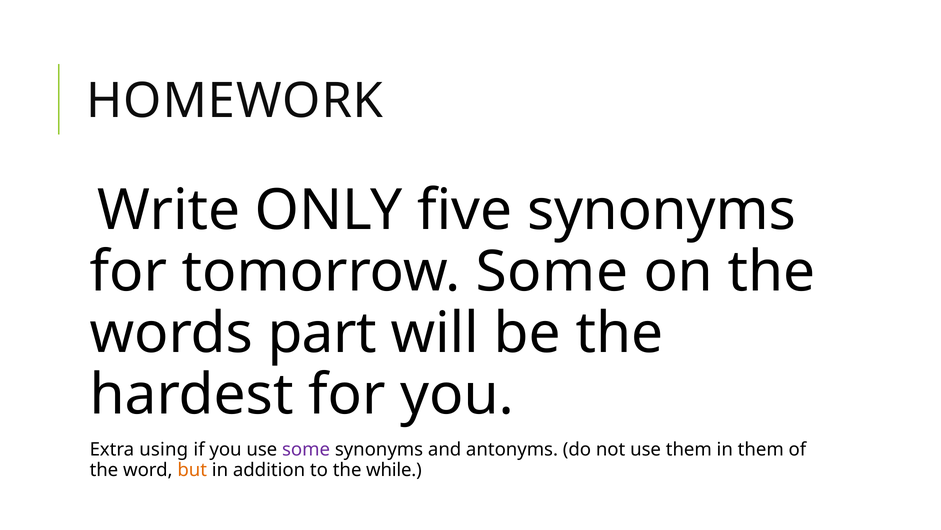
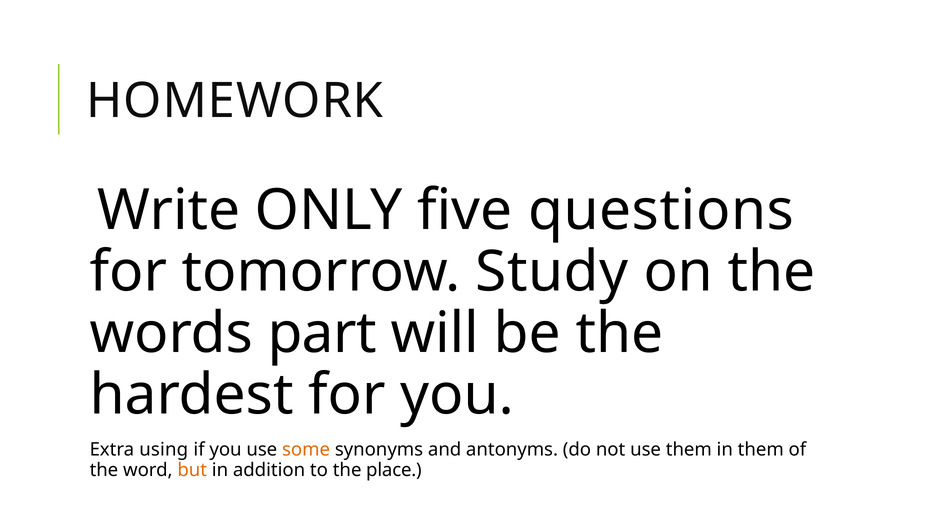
five synonyms: synonyms -> questions (661, 210)
tomorrow Some: Some -> Study (552, 272)
some colour: purple -> orange (306, 449)
while: while -> place (394, 469)
